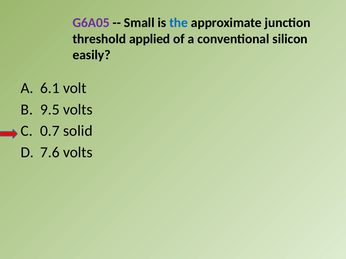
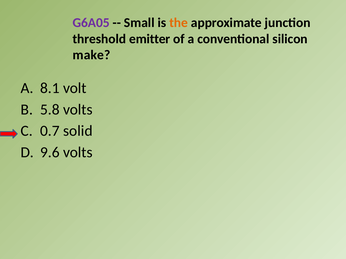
the colour: blue -> orange (179, 23)
applied: applied -> emitter (150, 39)
easily: easily -> make (91, 55)
6.1: 6.1 -> 8.1 (50, 88)
9.5: 9.5 -> 5.8 (50, 110)
7.6: 7.6 -> 9.6 (50, 153)
